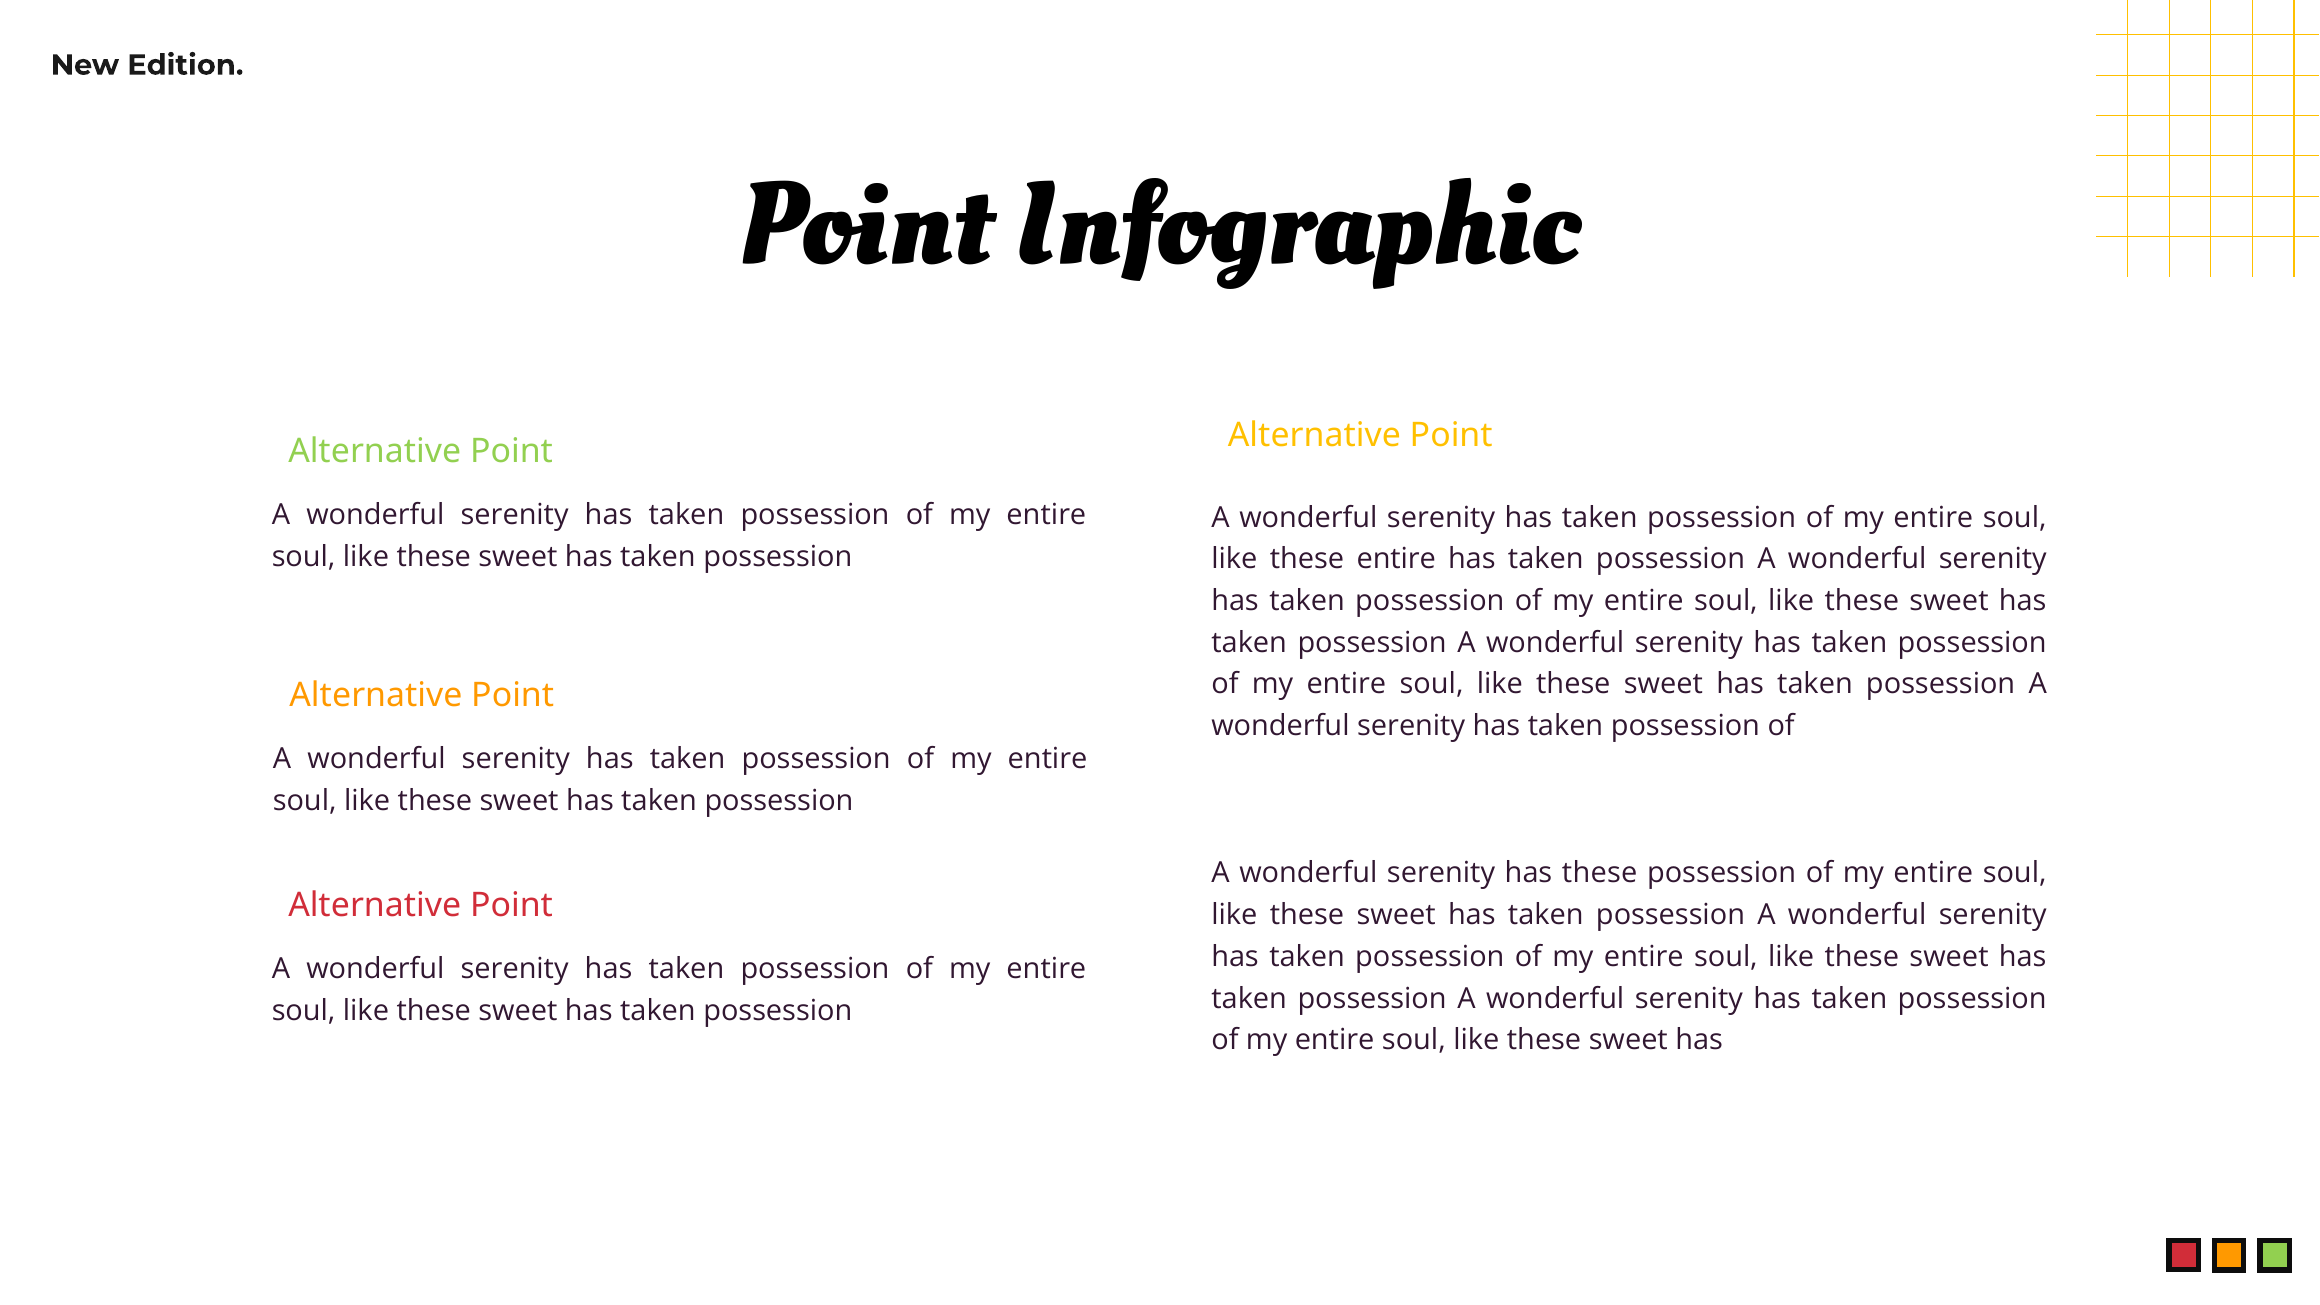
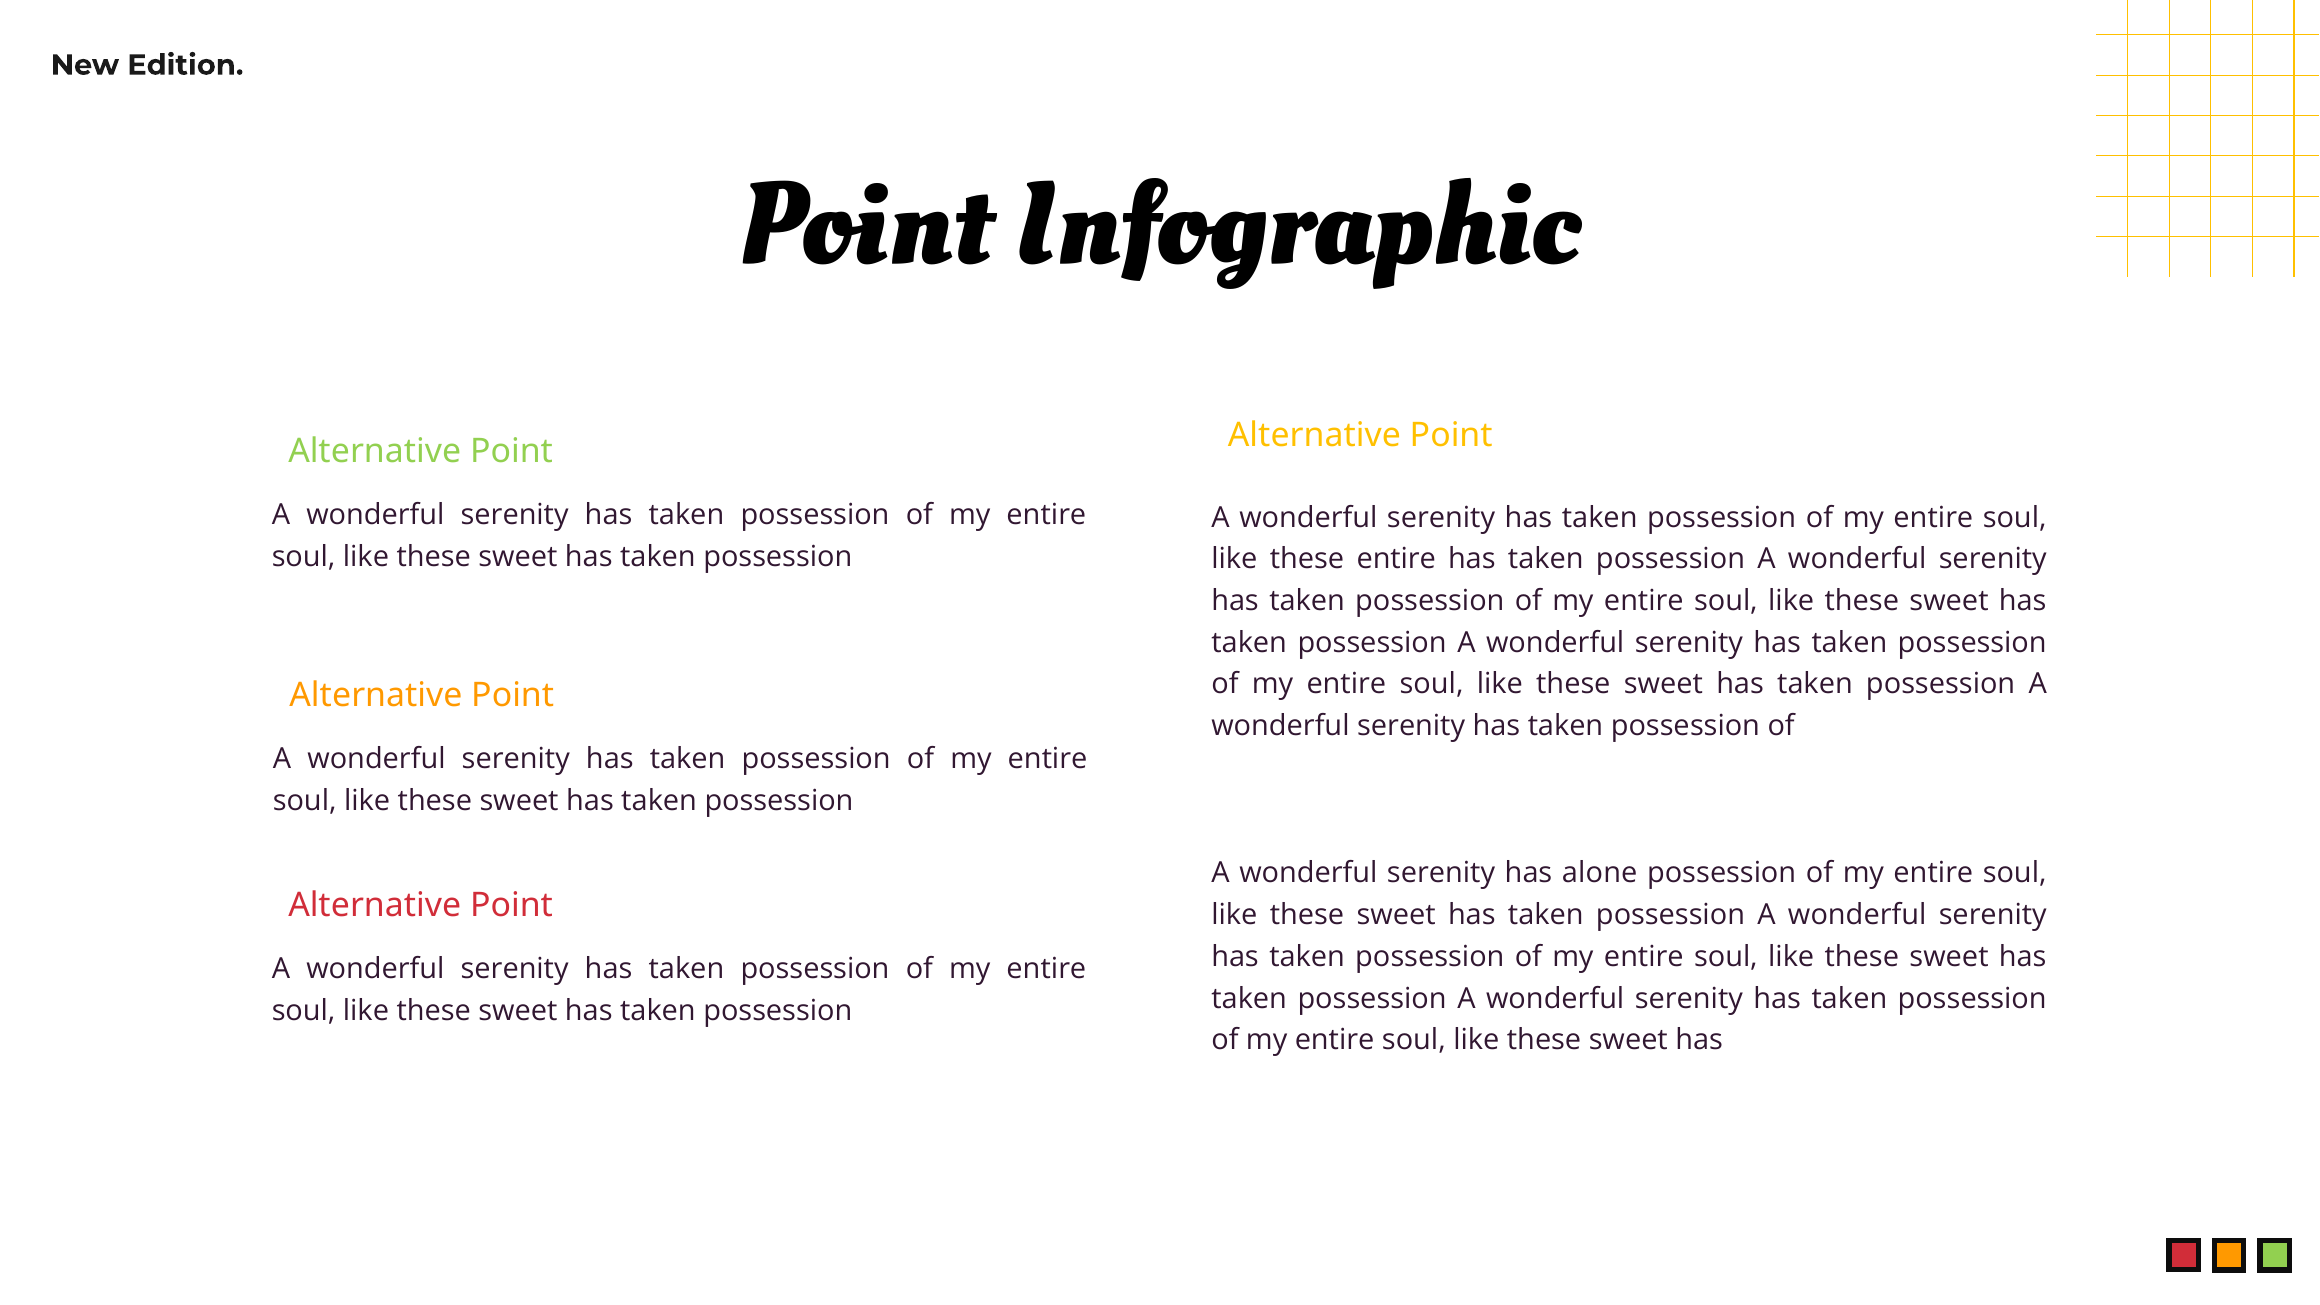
has these: these -> alone (1600, 873)
